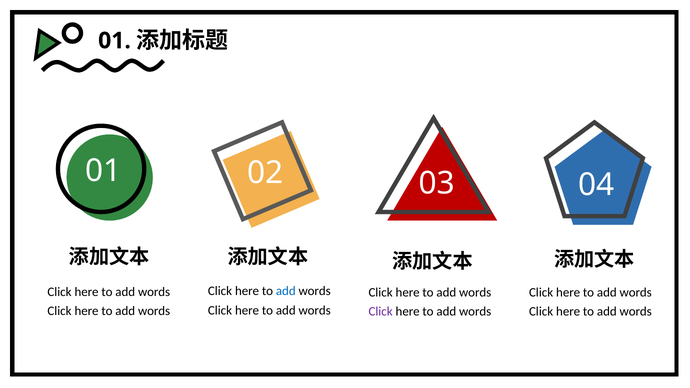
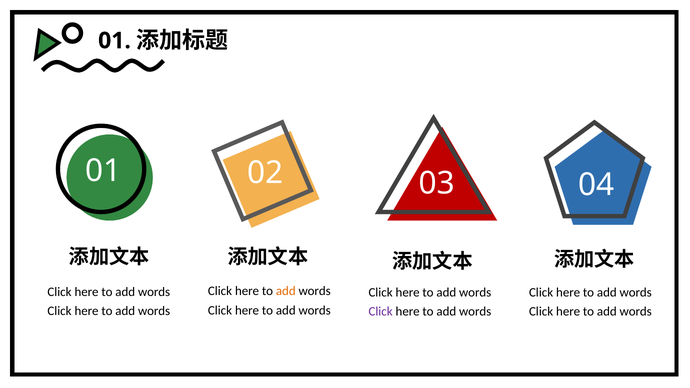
add colour: blue -> orange (286, 291)
